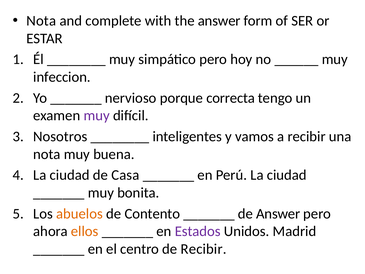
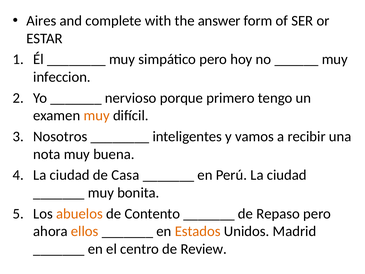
Nota: Nota -> Aires (41, 21)
correcta: correcta -> primero (230, 98)
muy colour: purple -> orange (97, 115)
de Answer: Answer -> Repaso (278, 213)
Estados colour: purple -> orange (198, 231)
de Recibir: Recibir -> Review (204, 249)
